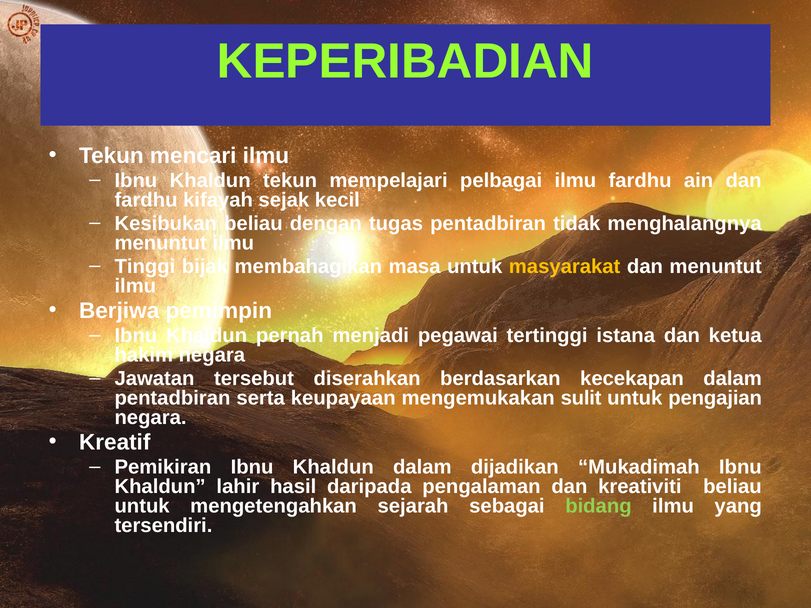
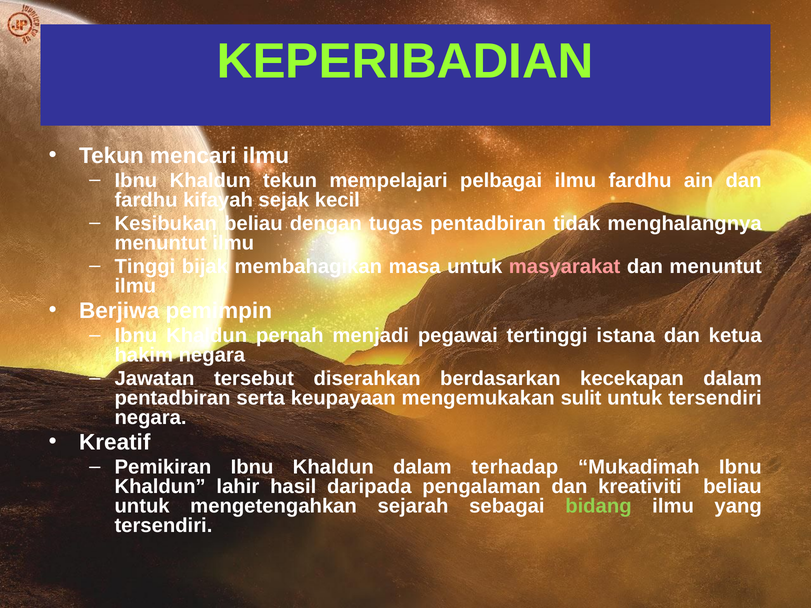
masyarakat colour: yellow -> pink (565, 267)
untuk pengajian: pengajian -> tersendiri (715, 398)
dijadikan: dijadikan -> terhadap (515, 467)
